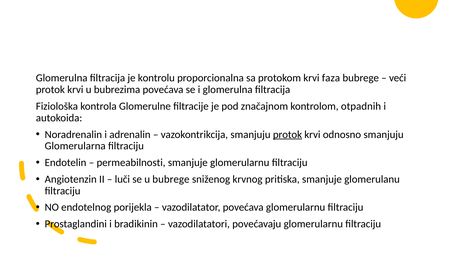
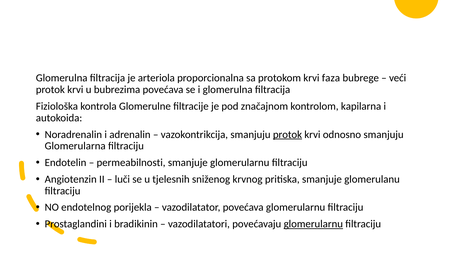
kontrolu: kontrolu -> arteriola (156, 78)
otpadnih: otpadnih -> kapilarna (361, 106)
u bubrege: bubrege -> tjelesnih (171, 179)
glomerularnu underline: none -> present (313, 224)
